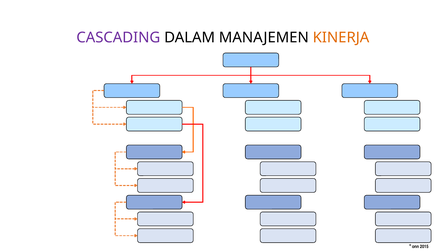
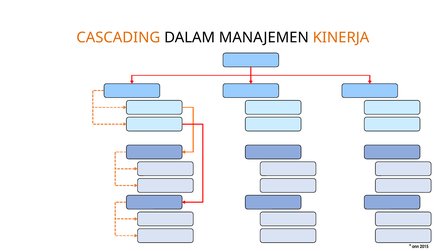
CASCADING colour: purple -> orange (118, 37)
